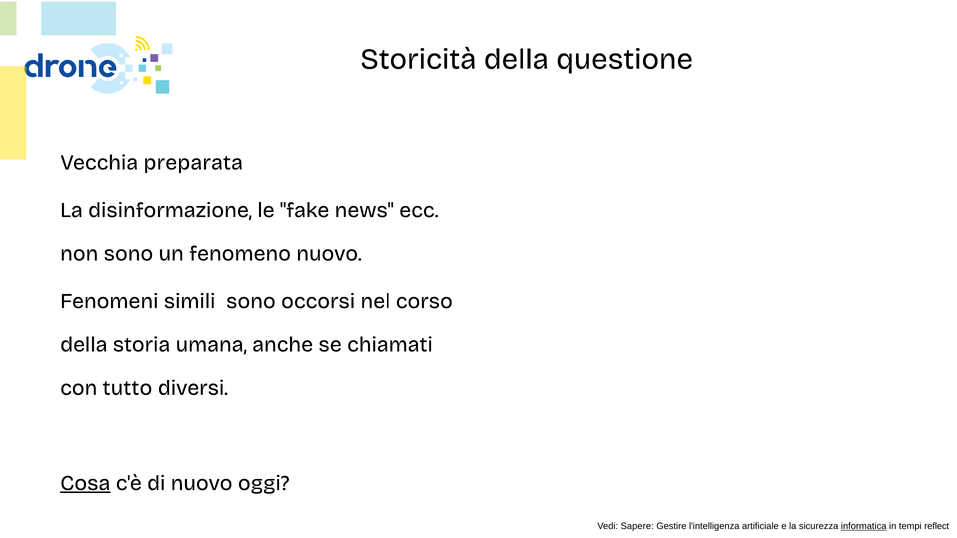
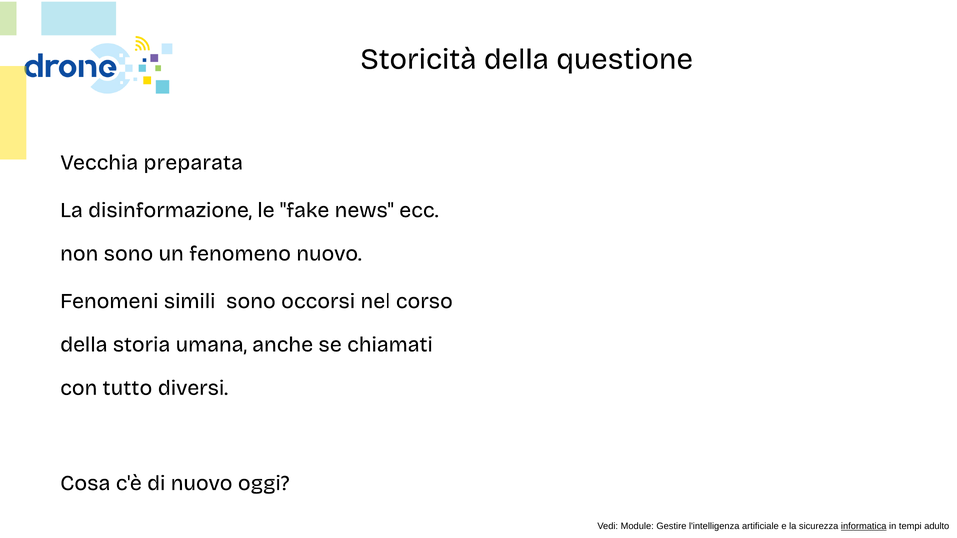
Cosa underline: present -> none (85, 483)
Sapere: Sapere -> Module (637, 526)
reflect: reflect -> adulto (937, 526)
